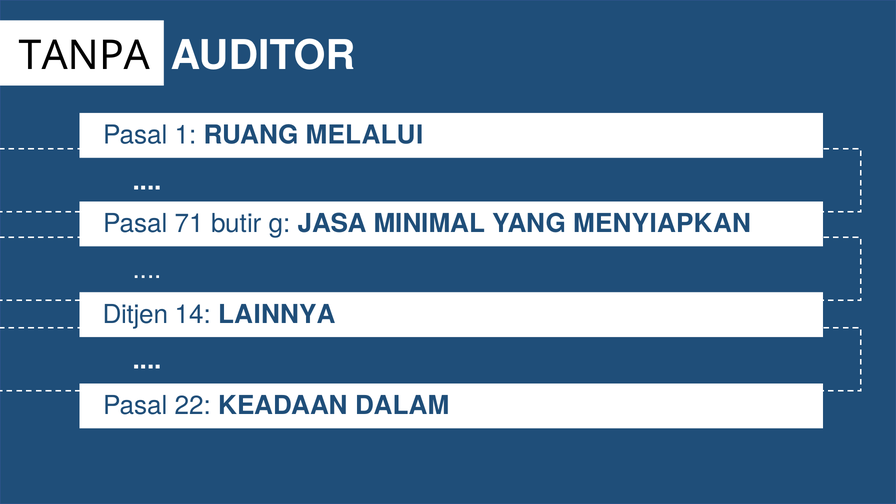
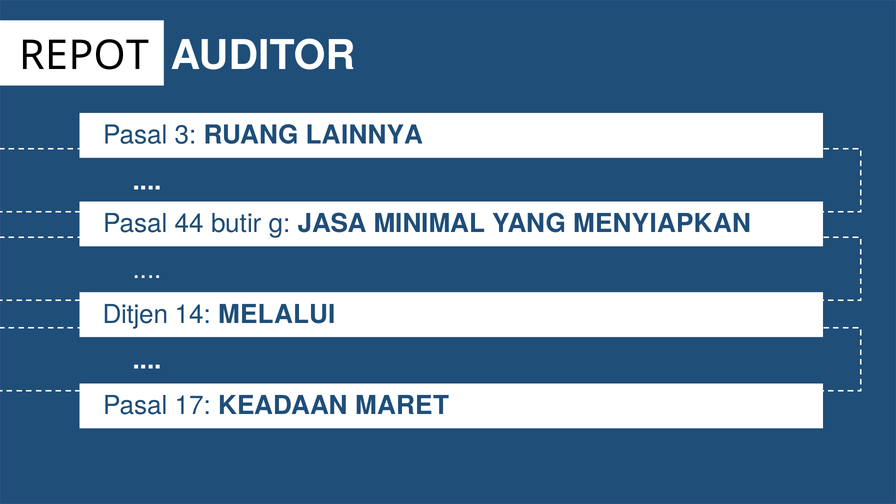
TANPA: TANPA -> REPOT (84, 56)
1: 1 -> 3 (186, 135)
MELALUI: MELALUI -> LAINNYA (365, 135)
71: 71 -> 44 (189, 224)
LAINNYA: LAINNYA -> MELALUI (277, 314)
22: 22 -> 17 (193, 406)
DALAM: DALAM -> MARET (402, 406)
